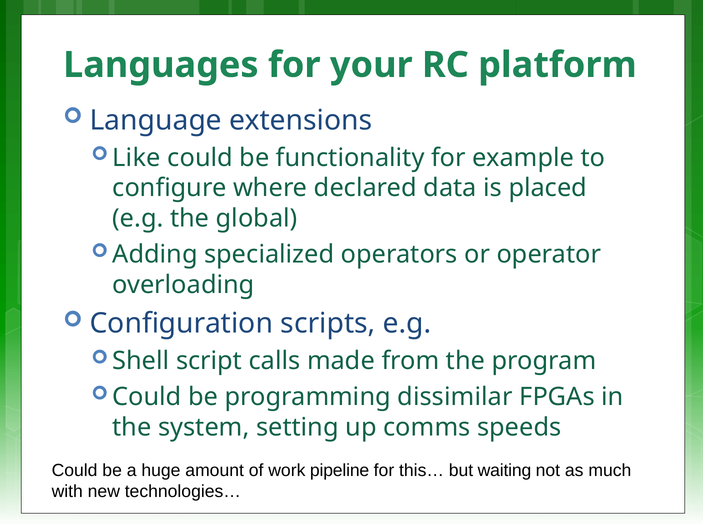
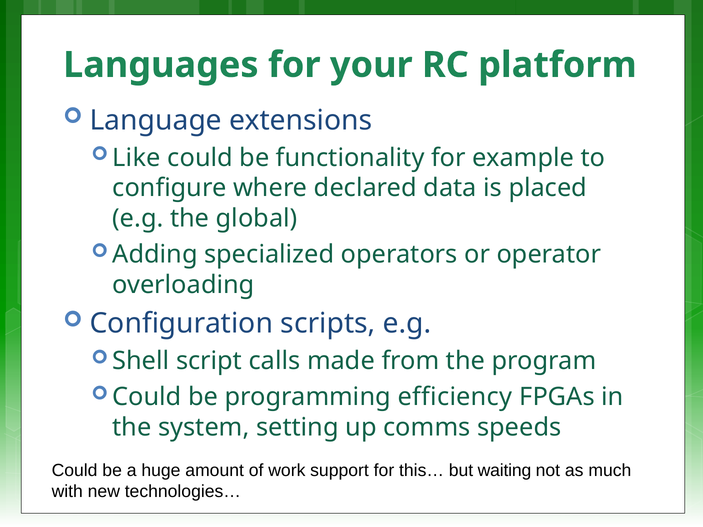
dissimilar: dissimilar -> efficiency (455, 397)
pipeline: pipeline -> support (340, 471)
